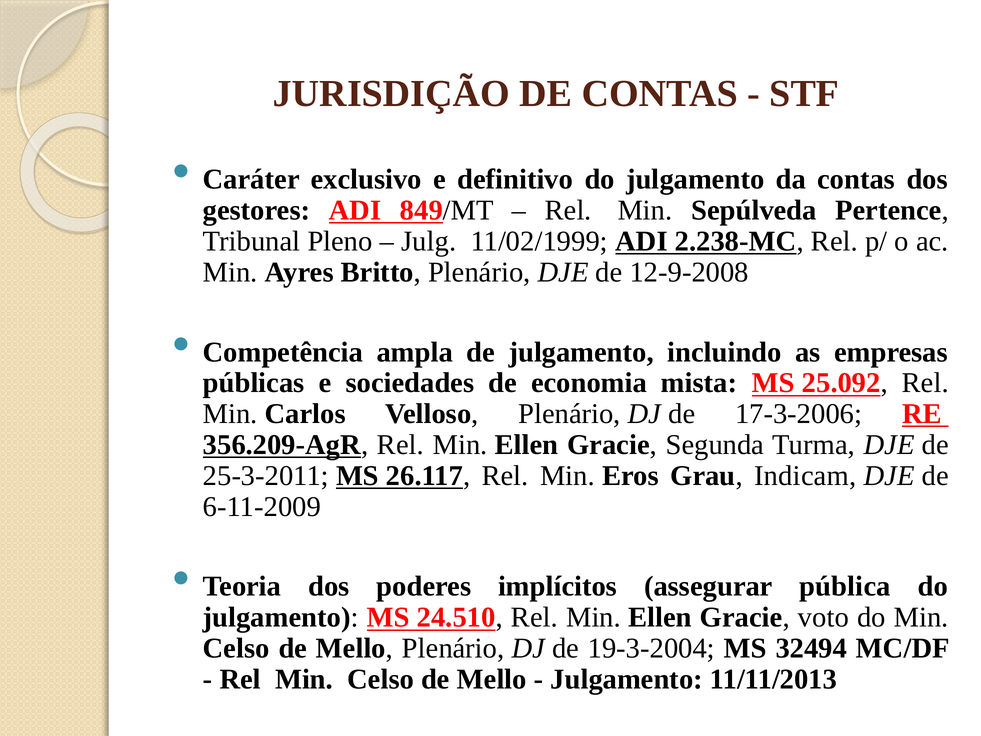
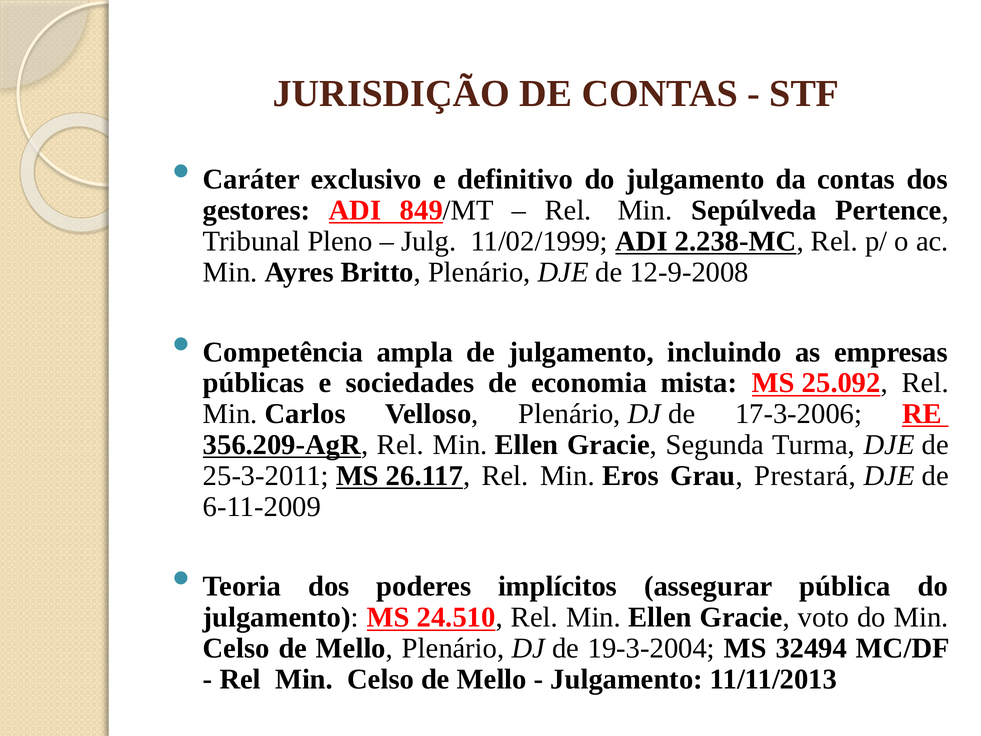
Indicam: Indicam -> Prestará (805, 476)
